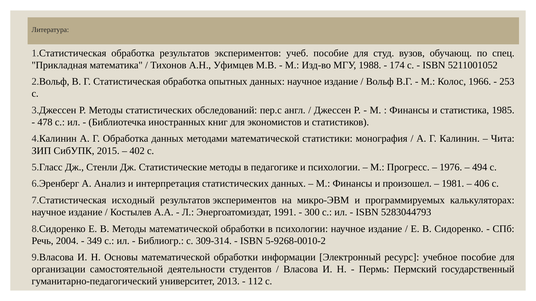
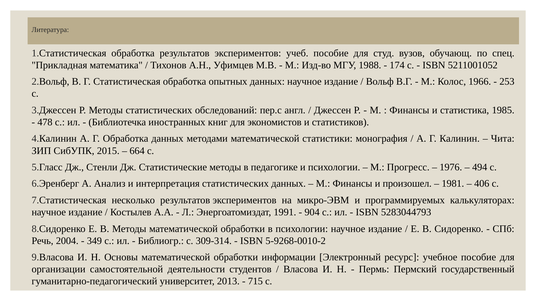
402: 402 -> 664 (137, 151)
исходный: исходный -> несколько (133, 201)
300: 300 -> 904 (312, 213)
112: 112 -> 715 (255, 282)
